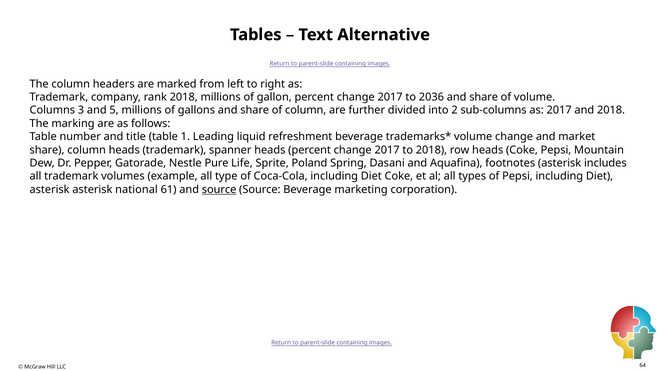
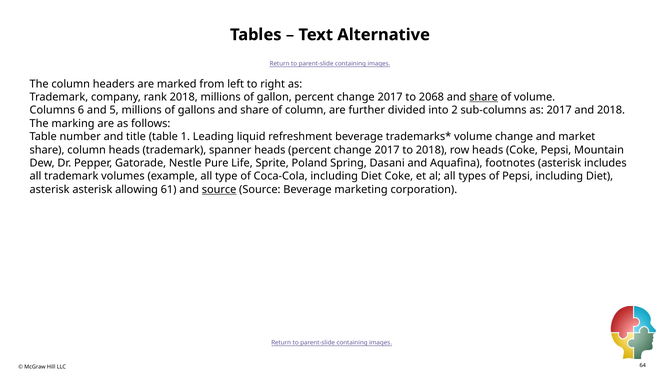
2036: 2036 -> 2068 (431, 97)
share underline: none -> present (484, 97)
3: 3 -> 6 (81, 110)
national: national -> allowing (137, 190)
